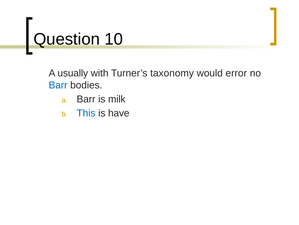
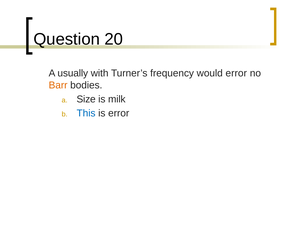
10: 10 -> 20 (114, 39)
taxonomy: taxonomy -> frequency (172, 73)
Barr colour: blue -> orange (58, 85)
a Barr: Barr -> Size (86, 99)
is have: have -> error (119, 113)
